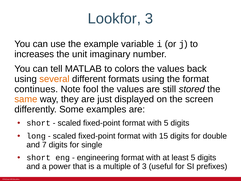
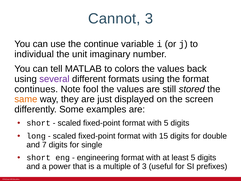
Lookfor: Lookfor -> Cannot (114, 19)
example: example -> continue (101, 44)
increases: increases -> individual (34, 54)
several colour: orange -> purple (54, 79)
